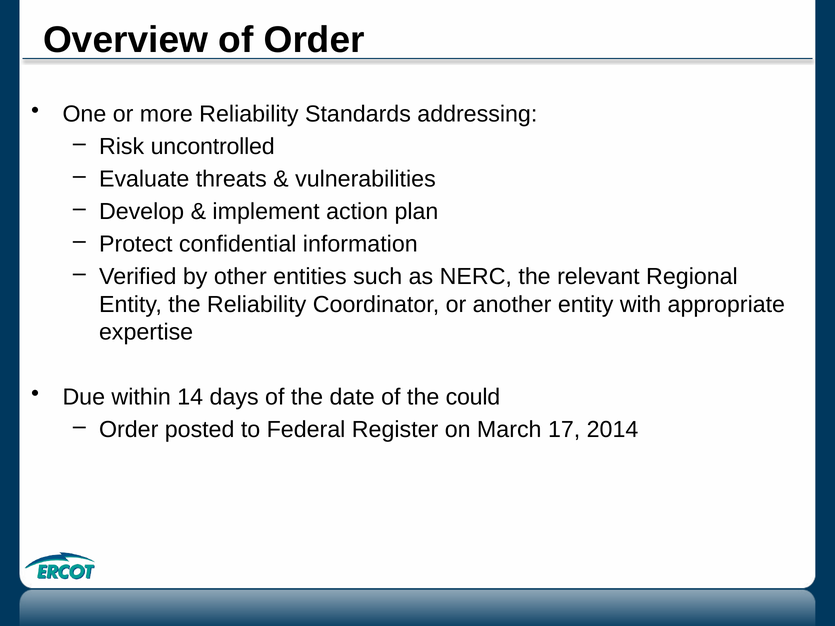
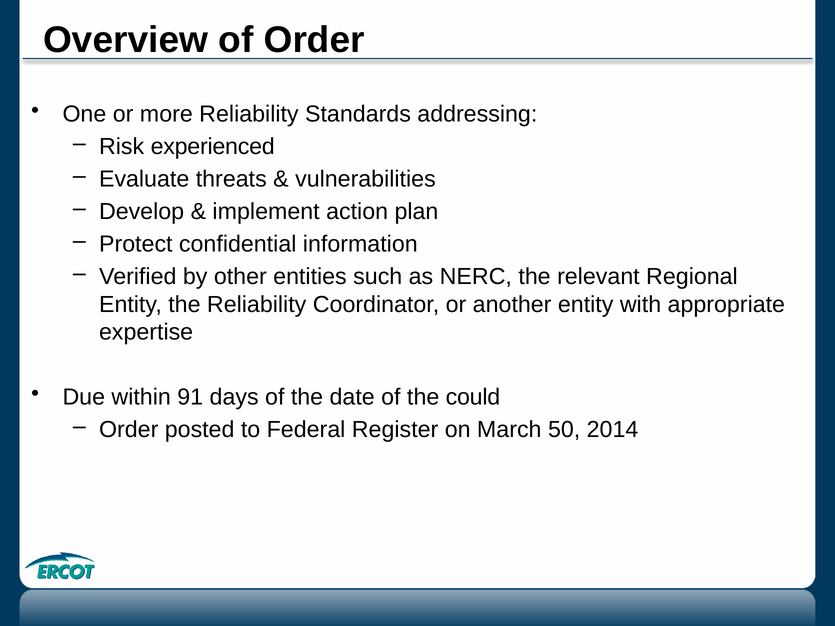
uncontrolled: uncontrolled -> experienced (213, 147)
14: 14 -> 91 (190, 397)
17: 17 -> 50 (564, 430)
